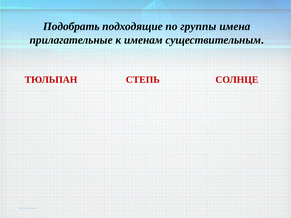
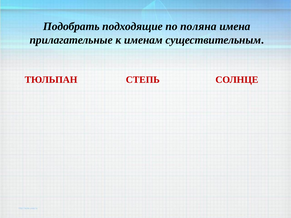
группы: группы -> поляна (198, 26)
